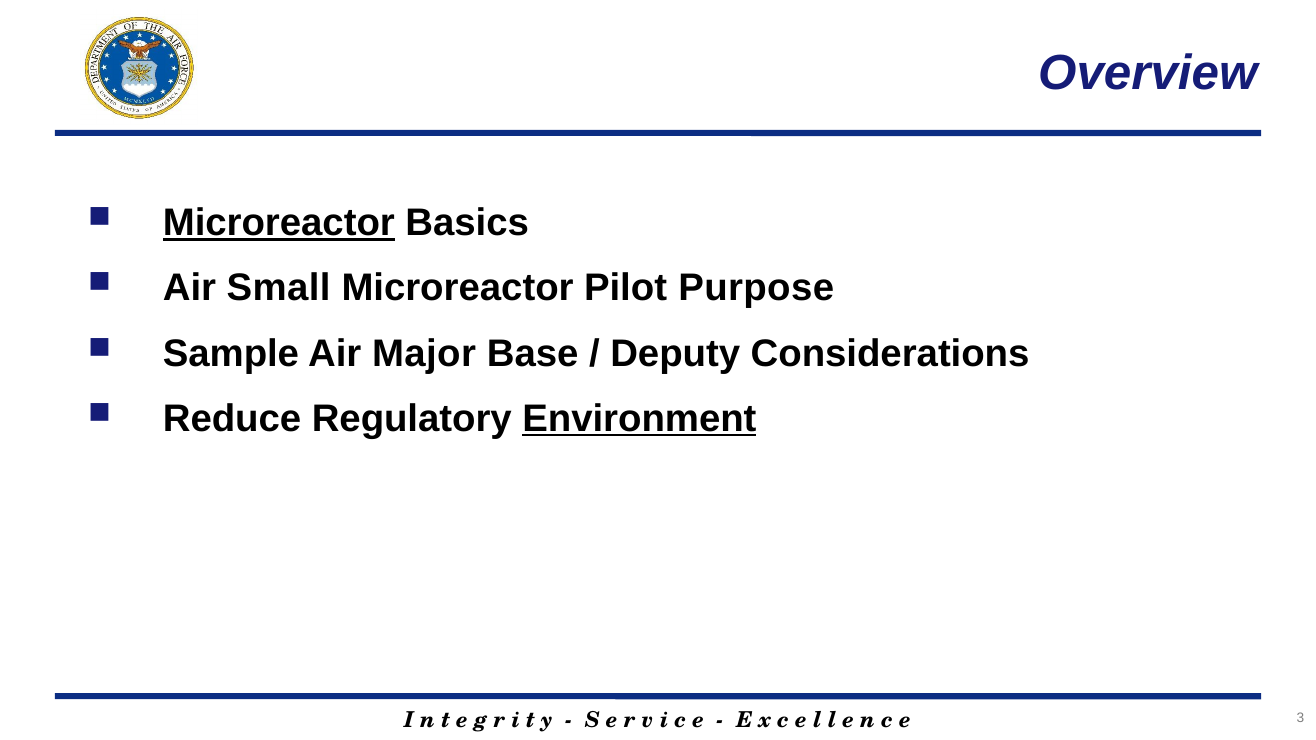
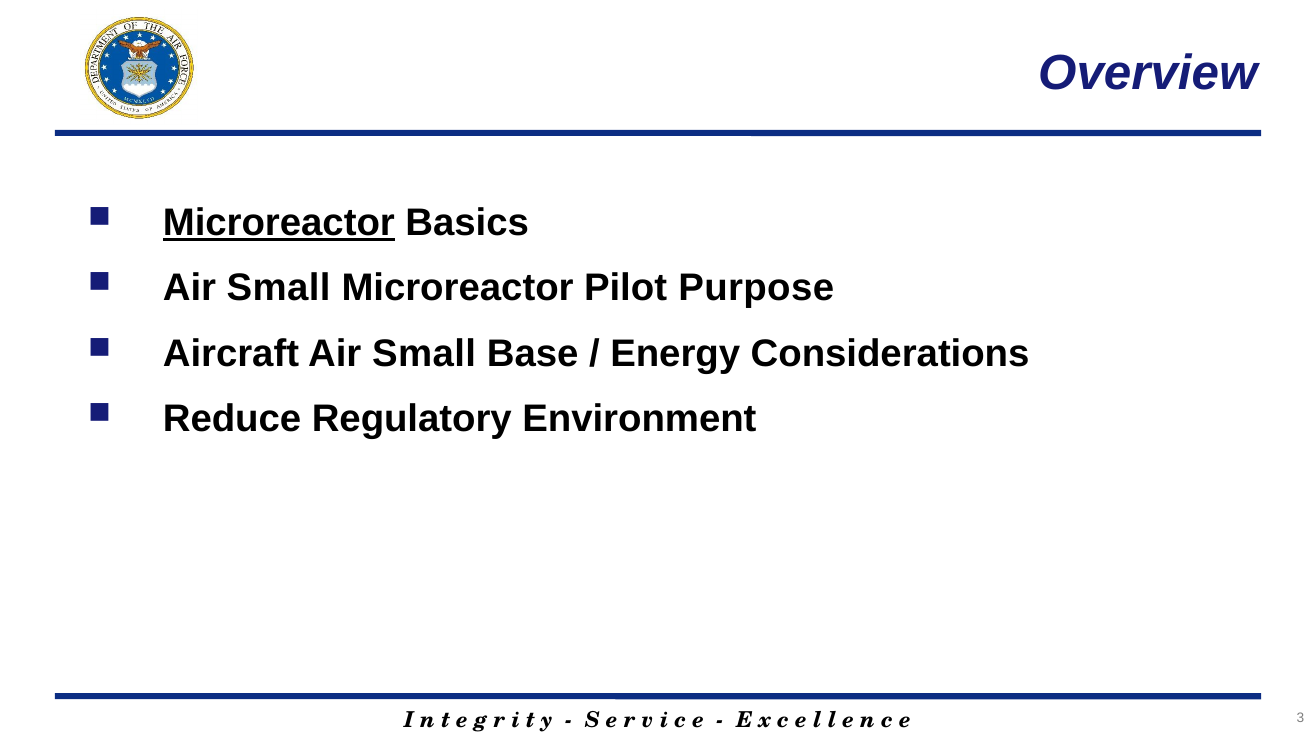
Sample: Sample -> Aircraft (231, 354)
Major: Major -> Small (424, 354)
Deputy: Deputy -> Energy (675, 354)
Environment underline: present -> none (639, 419)
